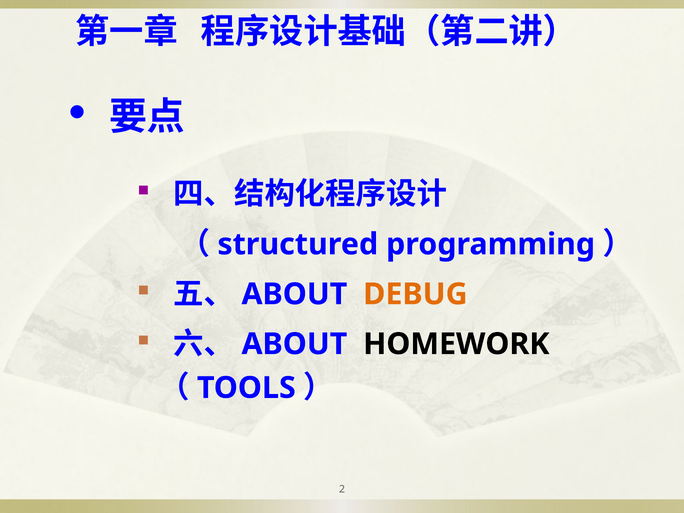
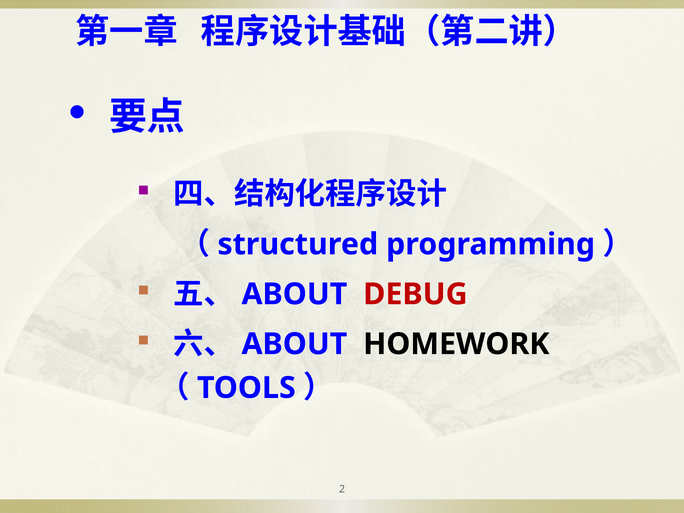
DEBUG colour: orange -> red (415, 294)
